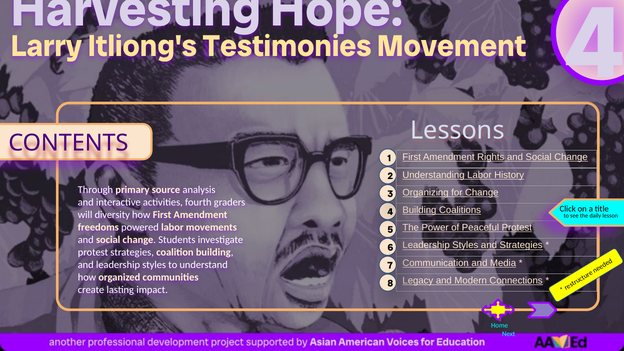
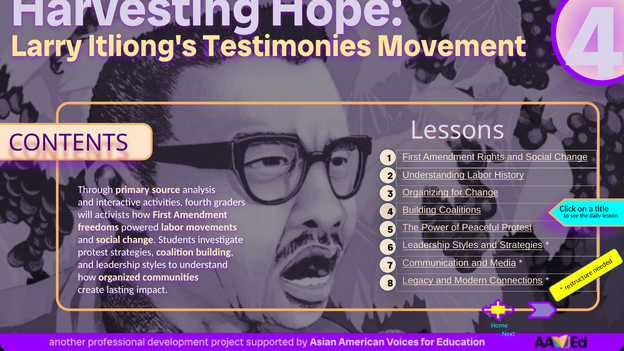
diversity: diversity -> activists (112, 215)
